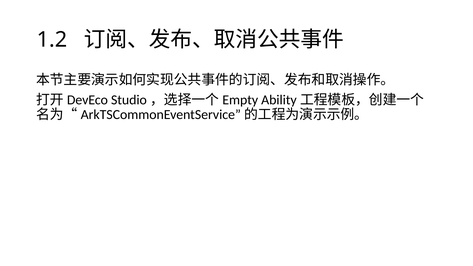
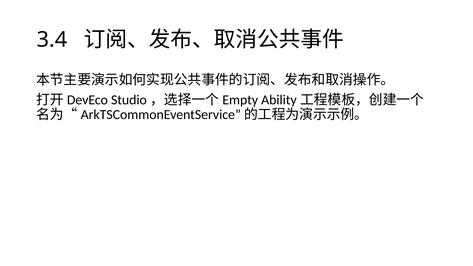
1.2: 1.2 -> 3.4 (52, 40)
